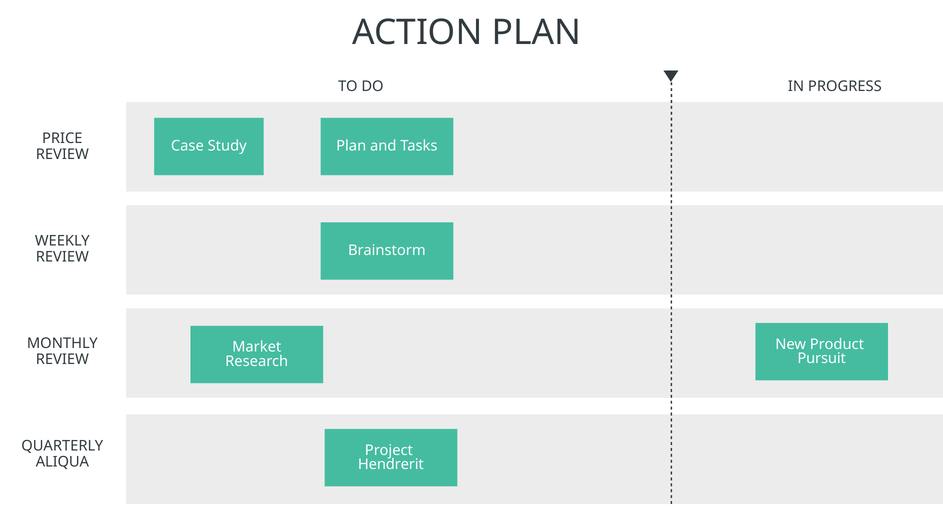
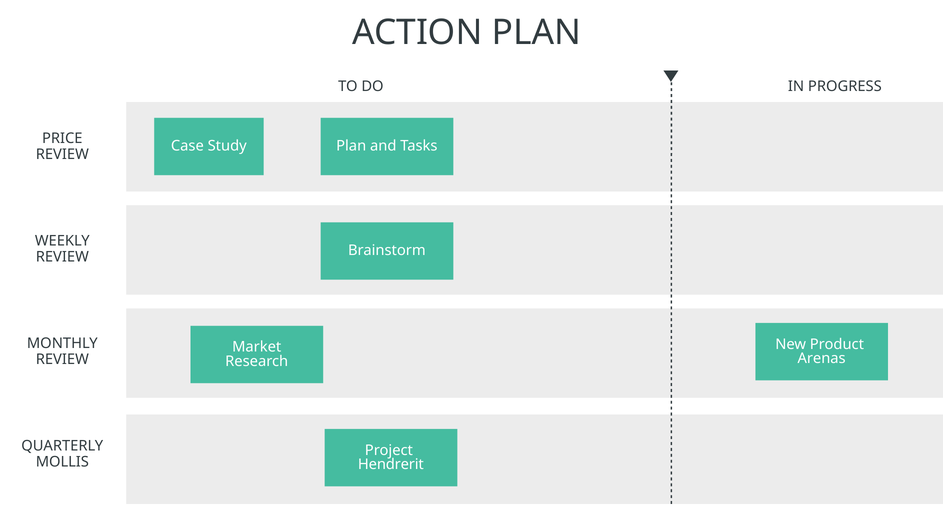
Pursuit: Pursuit -> Arenas (822, 359)
ALIQUA: ALIQUA -> MOLLIS (62, 462)
